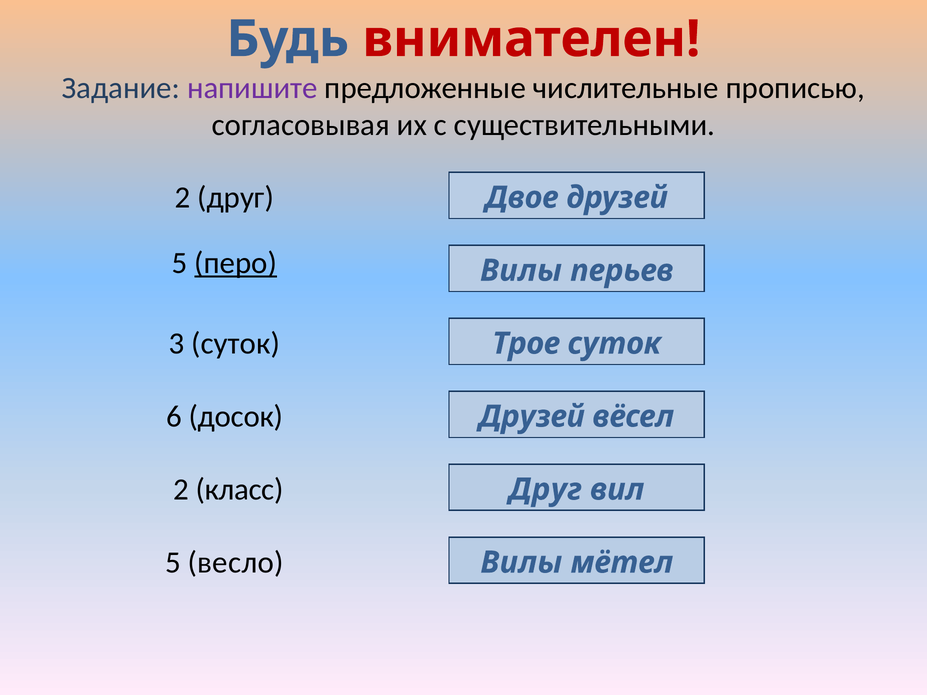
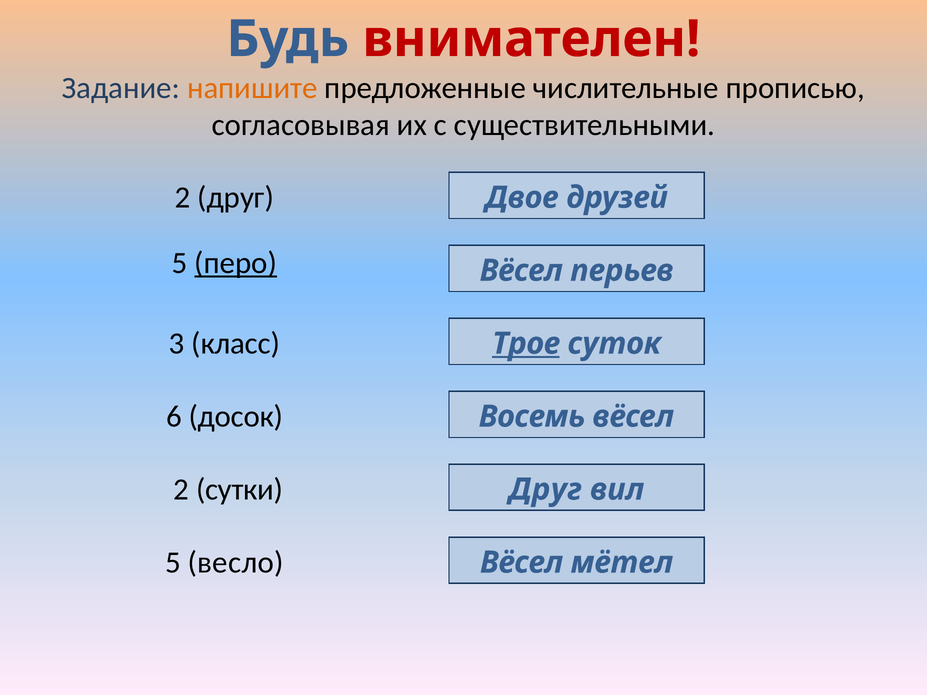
напишите colour: purple -> orange (252, 88)
Вилы: Вилы -> Вёсел (521, 271)
3 суток: суток -> класс (236, 344)
Трое underline: none -> present (526, 344)
Друзей: Друзей -> Восемь (532, 417)
класс: класс -> сутки (239, 490)
Вилы: Вилы -> Вёсел (522, 563)
